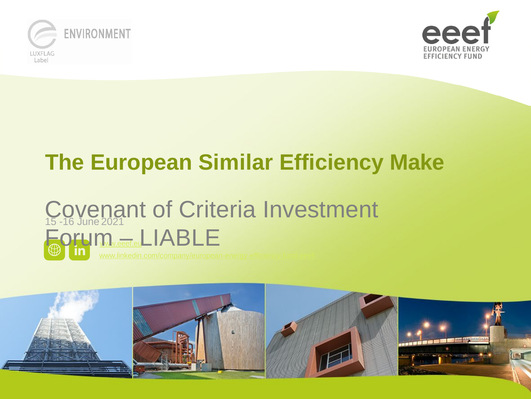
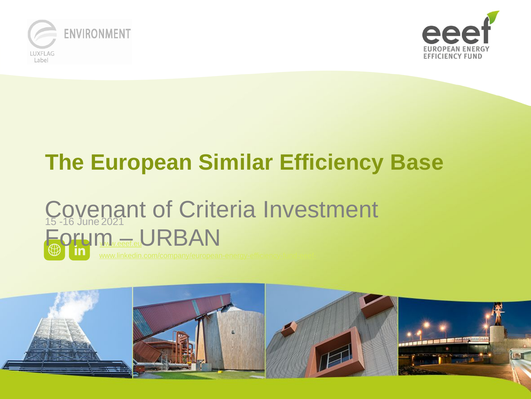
Make: Make -> Base (417, 162)
LIABLE: LIABLE -> URBAN (180, 237)
